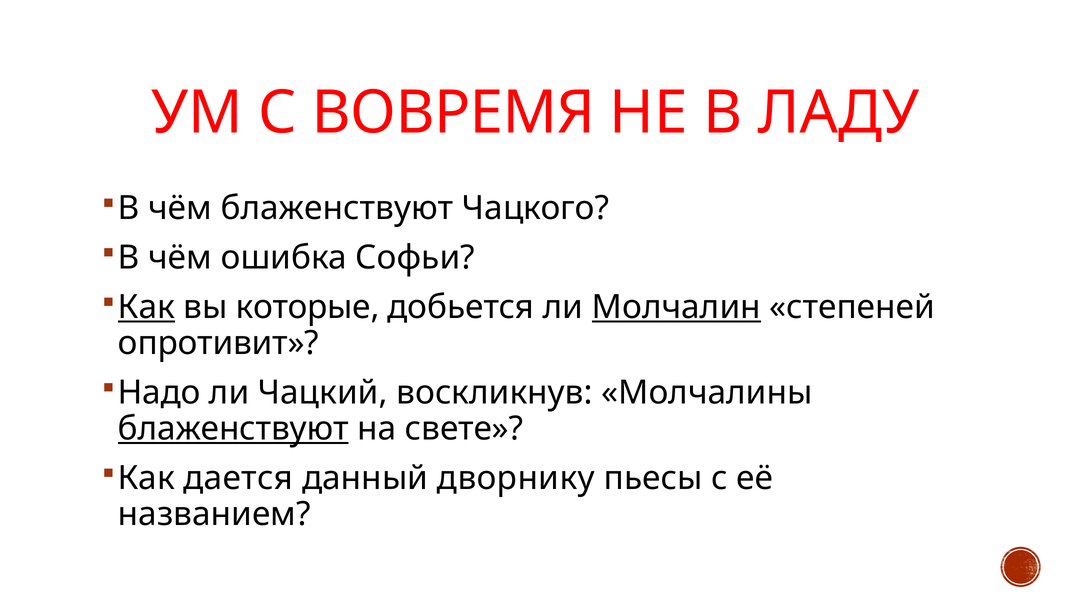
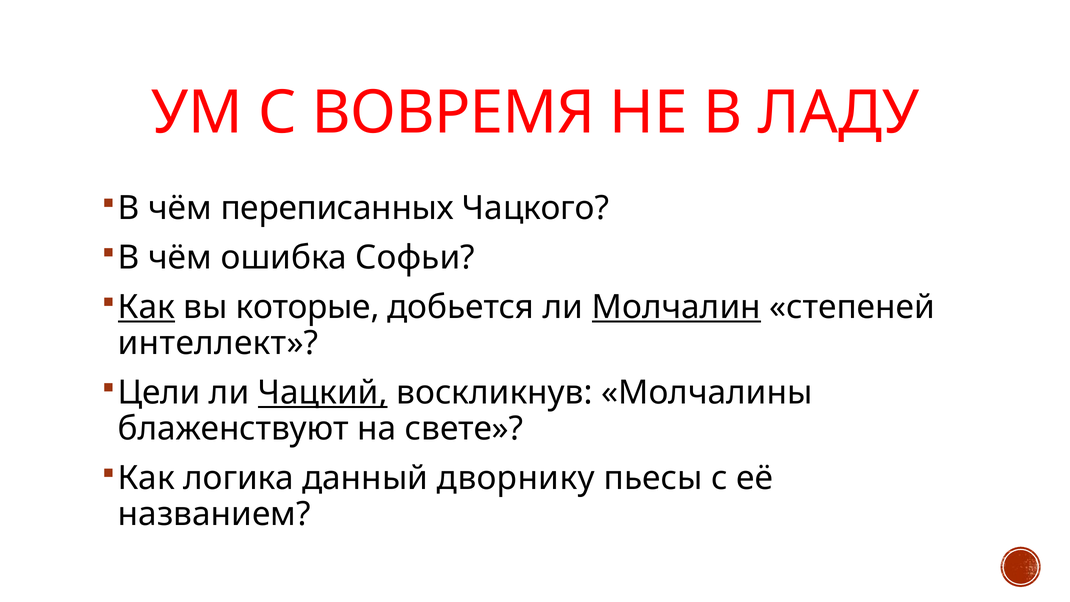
чём блаженствуют: блаженствуют -> переписанных (337, 208)
опротивит: опротивит -> интеллект (218, 343)
Надо: Надо -> Цели (159, 393)
Чацкий underline: none -> present (323, 393)
блаженствуют underline: present -> none (233, 429)
дается: дается -> логика (239, 478)
